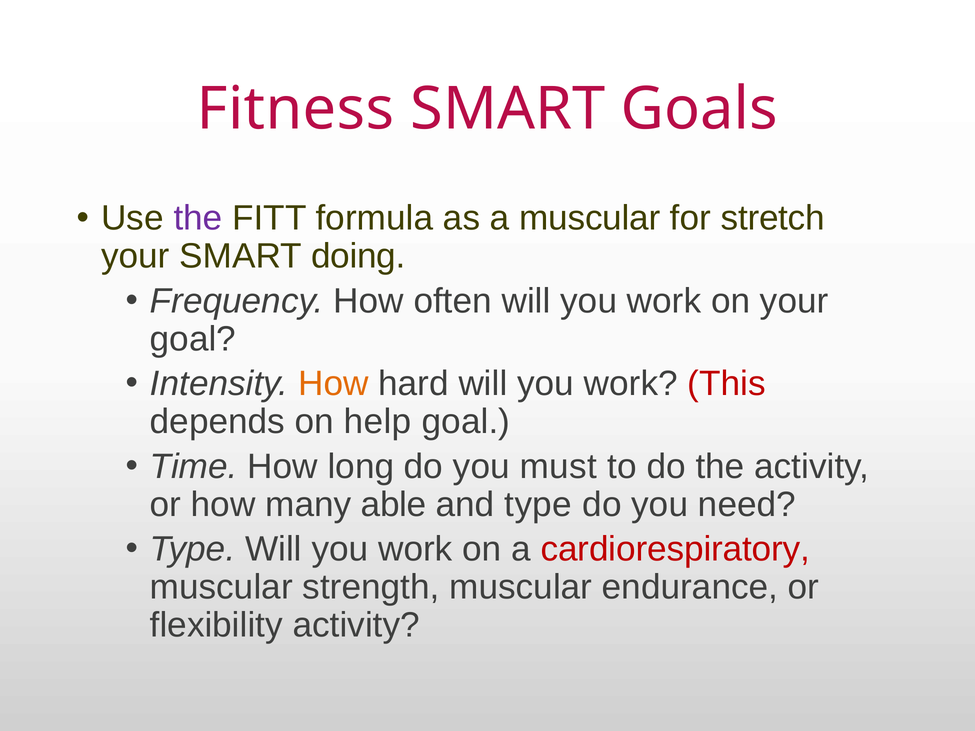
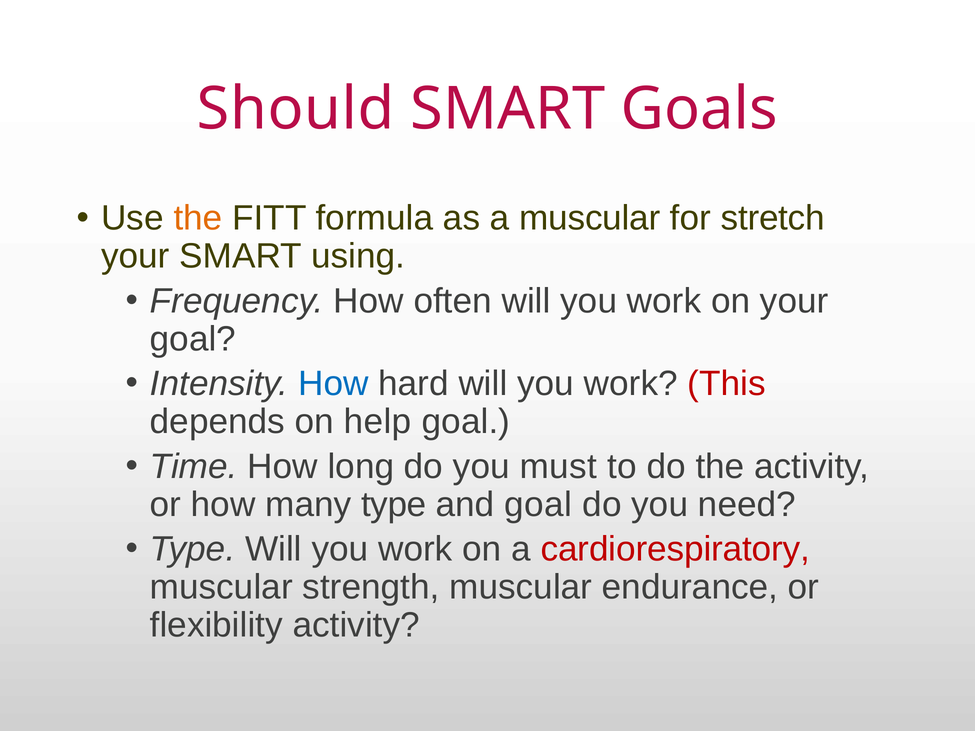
Fitness: Fitness -> Should (295, 109)
the colour: purple -> orange (198, 218)
doing: doing -> using (358, 256)
How colour: orange -> blue (333, 384)
many able: able -> type (394, 505)
and type: type -> goal (538, 505)
